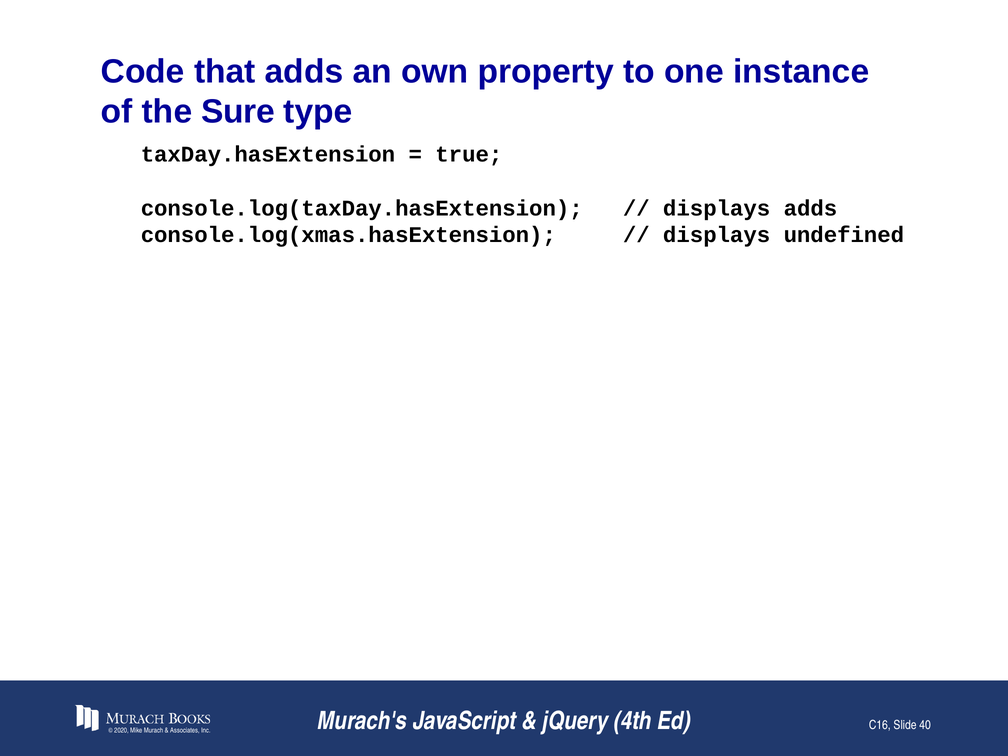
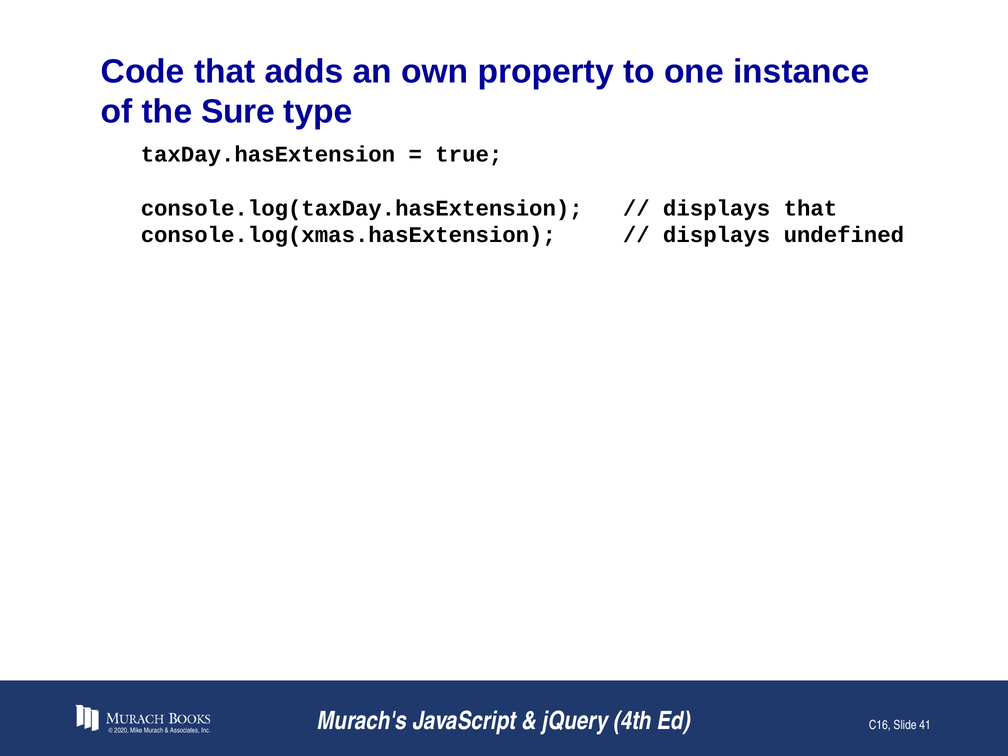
displays adds: adds -> that (810, 208)
40: 40 -> 41 (925, 725)
